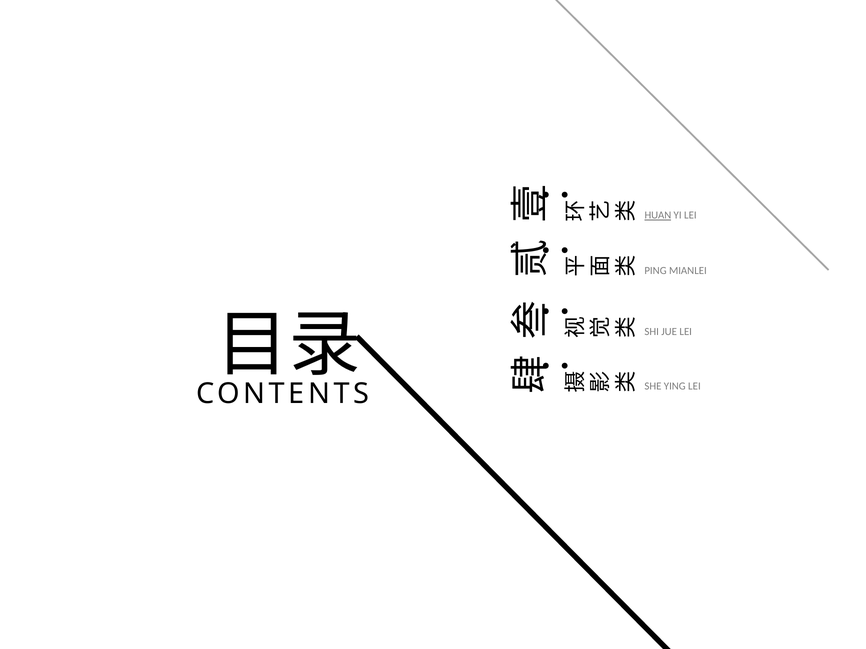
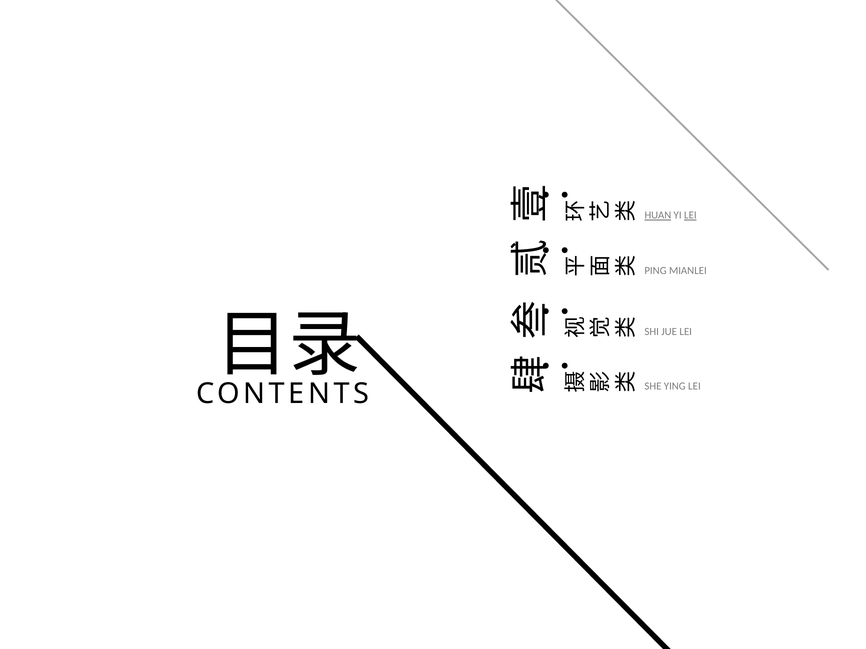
LEI underline: none -> present (690, 216)
